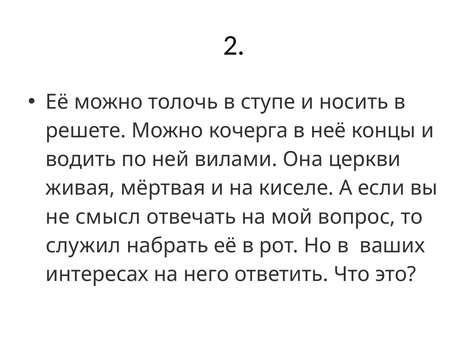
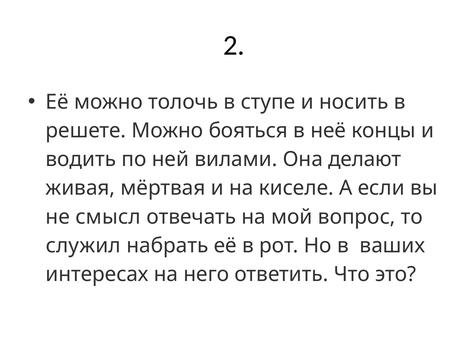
кочерга: кочерга -> бояться (248, 131)
церкви: церкви -> делают (365, 159)
